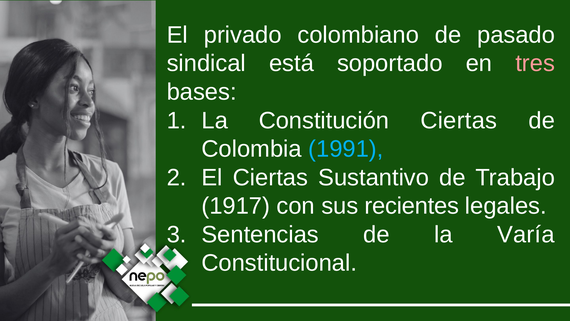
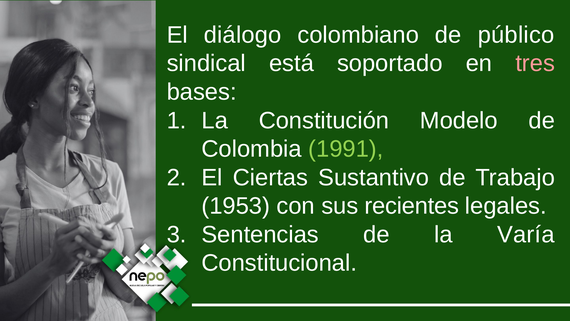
privado: privado -> diálogo (243, 35)
pasado: pasado -> público (516, 35)
Constitución Ciertas: Ciertas -> Modelo (459, 120)
1991 colour: light blue -> light green (346, 149)
1917: 1917 -> 1953 (236, 206)
